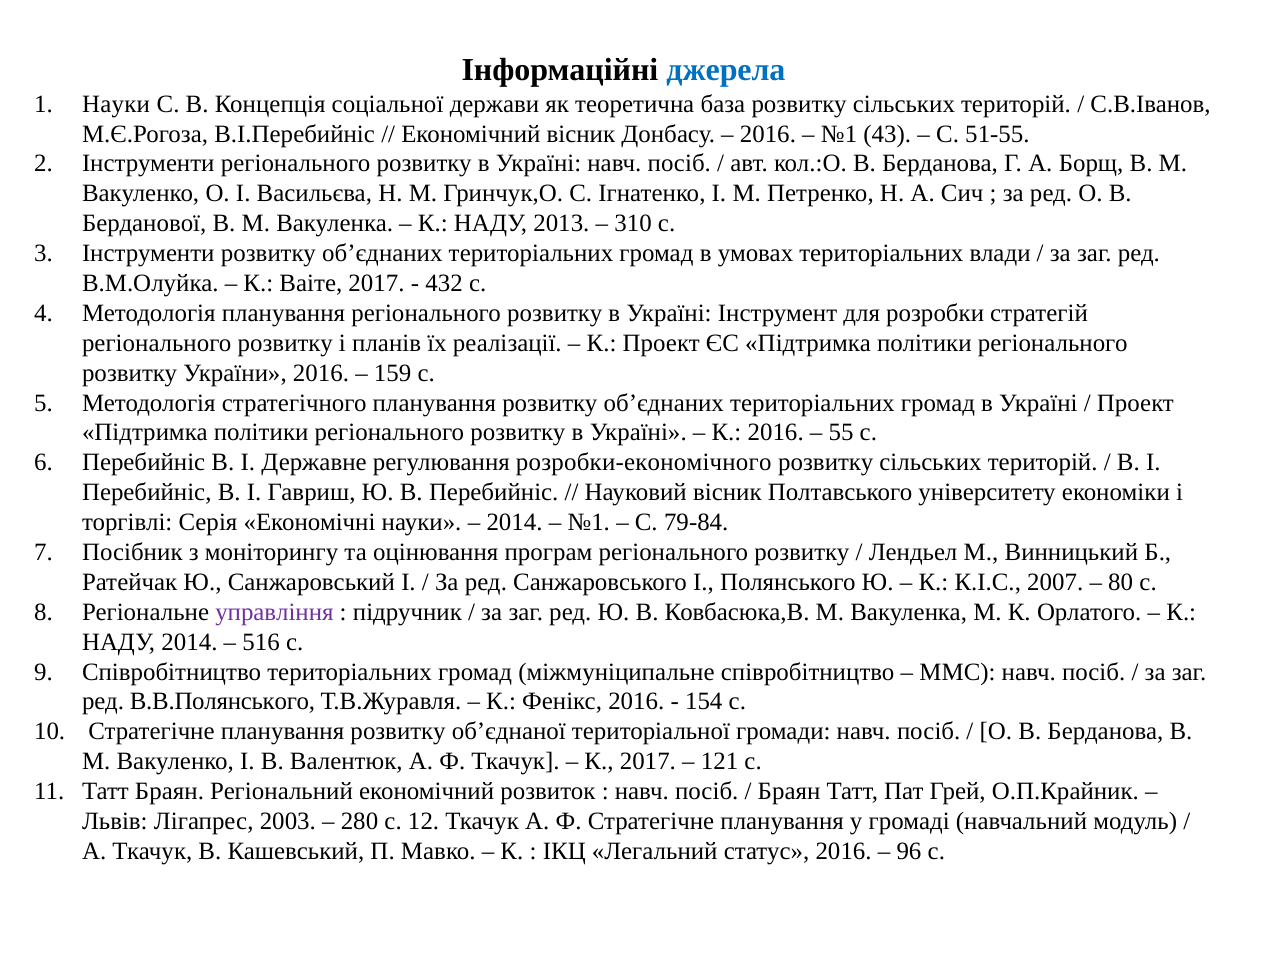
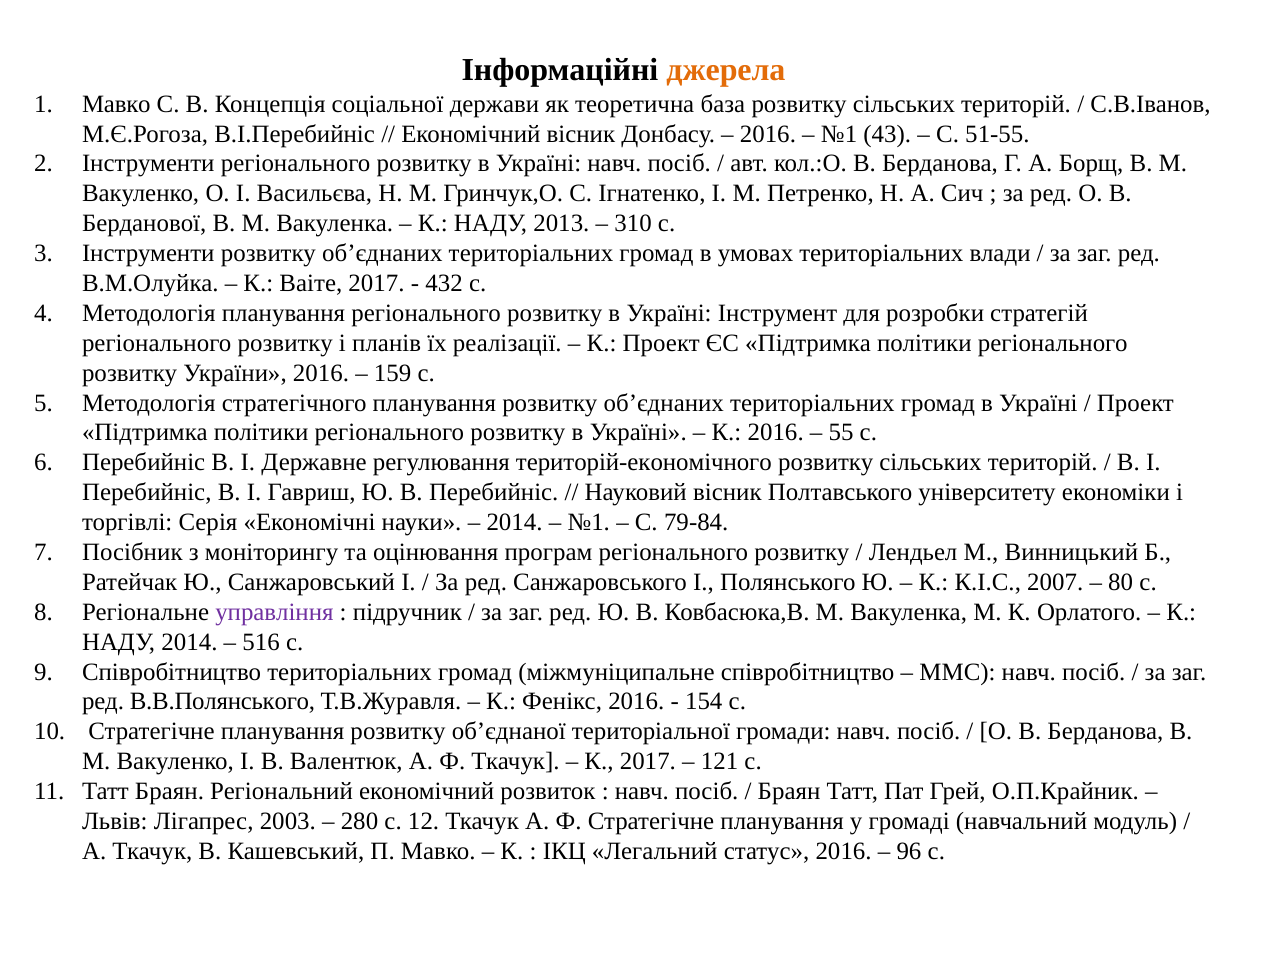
джерела colour: blue -> orange (726, 70)
Науки: Науки -> Мавко (116, 104)
розробки-економічного: розробки-економічного -> територій-економічного (644, 463)
